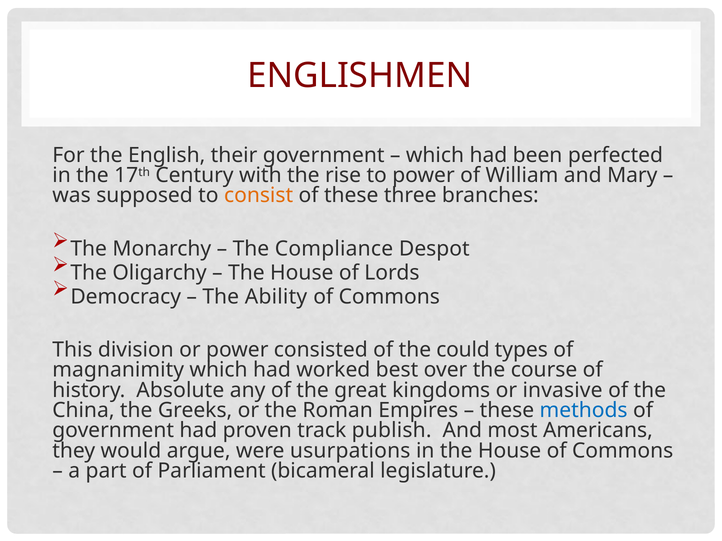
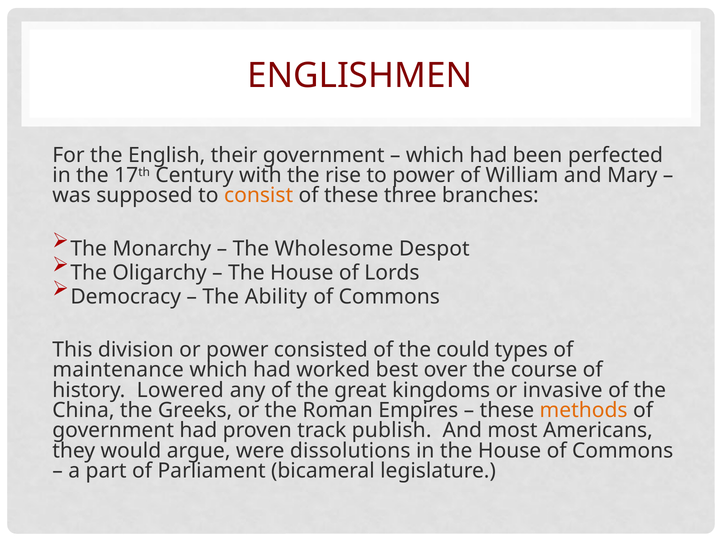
Compliance: Compliance -> Wholesome (334, 249)
magnanimity: magnanimity -> maintenance (118, 370)
Absolute: Absolute -> Lowered (180, 390)
methods colour: blue -> orange (584, 411)
usurpations: usurpations -> dissolutions (350, 451)
